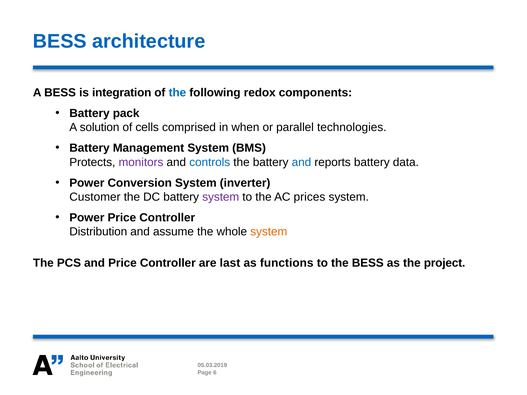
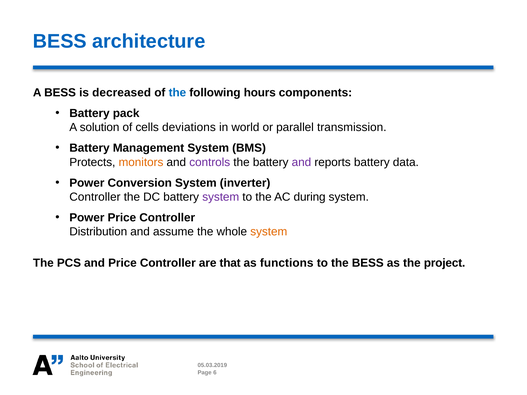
integration: integration -> decreased (122, 93)
redox: redox -> hours (260, 93)
comprised: comprised -> deviations (189, 127)
when: when -> world (245, 127)
technologies: technologies -> transmission (352, 127)
monitors colour: purple -> orange (141, 162)
controls colour: blue -> purple (210, 162)
and colour: blue -> purple (301, 162)
Customer: Customer -> Controller (95, 197)
prices: prices -> during (310, 197)
last: last -> that (230, 263)
